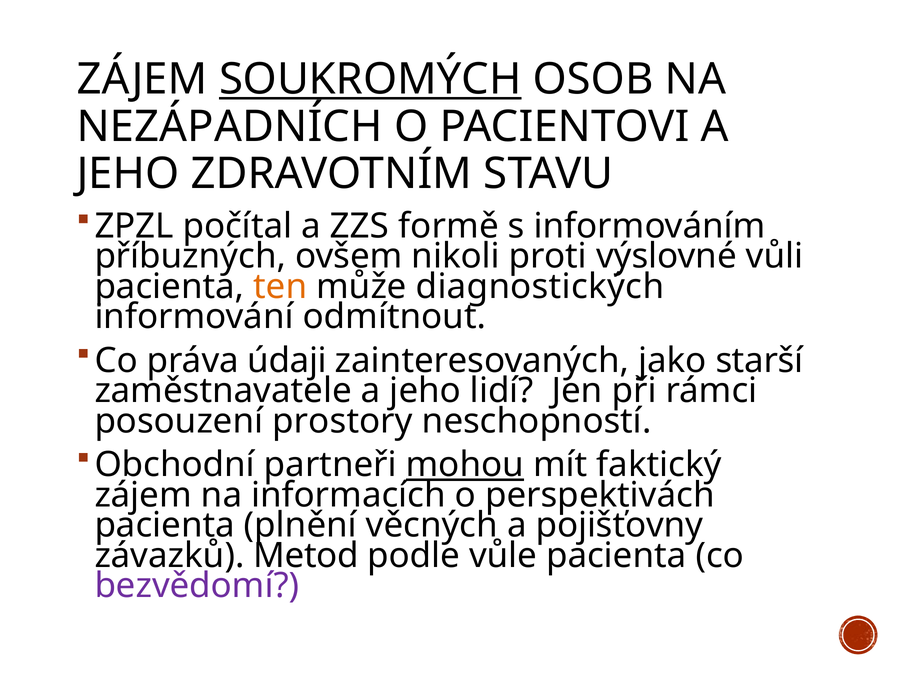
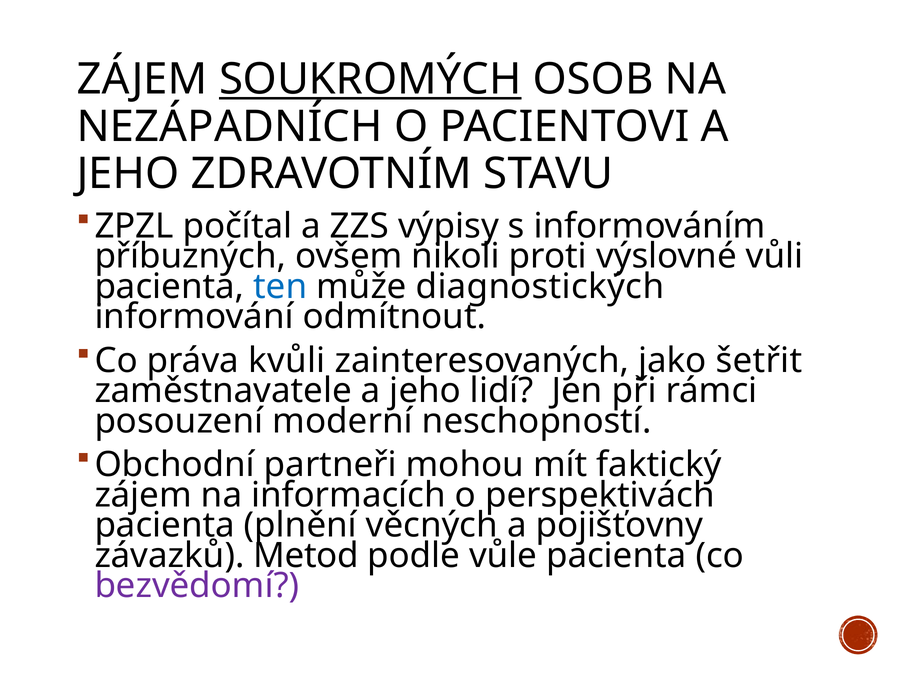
formě: formě -> výpisy (449, 226)
ten colour: orange -> blue (280, 286)
údaji: údaji -> kvůli (287, 360)
starší: starší -> šetřit (759, 360)
prostory: prostory -> moderní (343, 421)
mohou underline: present -> none (465, 465)
